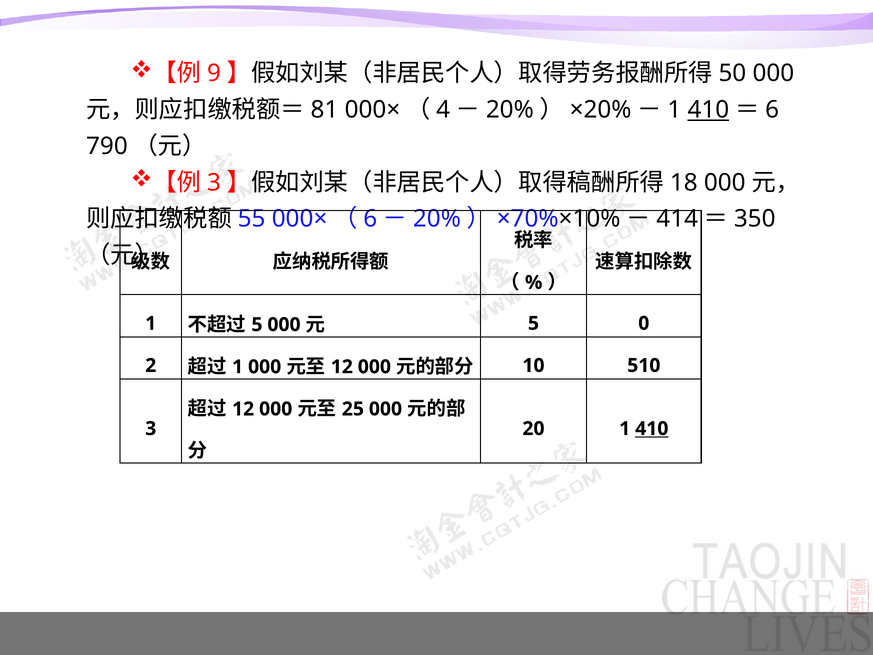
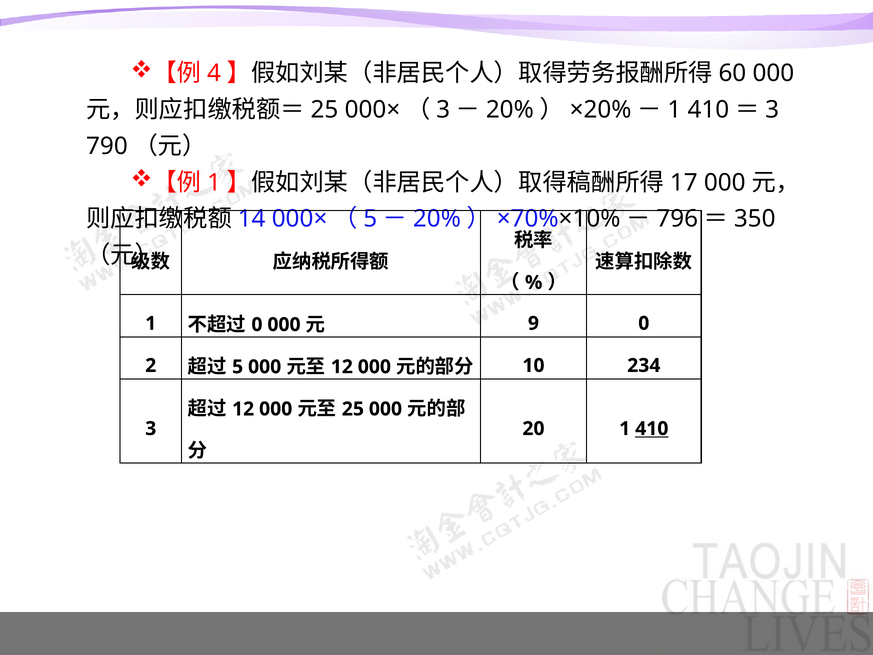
9: 9 -> 4 (214, 73)
50: 50 -> 60 (732, 73)
81: 81 -> 25 (324, 110)
4: 4 -> 3 (443, 110)
410 underline: present -> none (708, 110)
6: 6 -> 3 (772, 110)
3: 3 -> 1 (214, 183)
18: 18 -> 17 (684, 183)
55: 55 -> 14 (252, 219)
6: 6 -> 5 (370, 219)
414: 414 -> 796 (677, 219)
5: 5 -> 0 (257, 325)
5: 5 -> 9 (533, 323)
1: 1 -> 5 (238, 367)
510: 510 -> 234 (644, 365)
